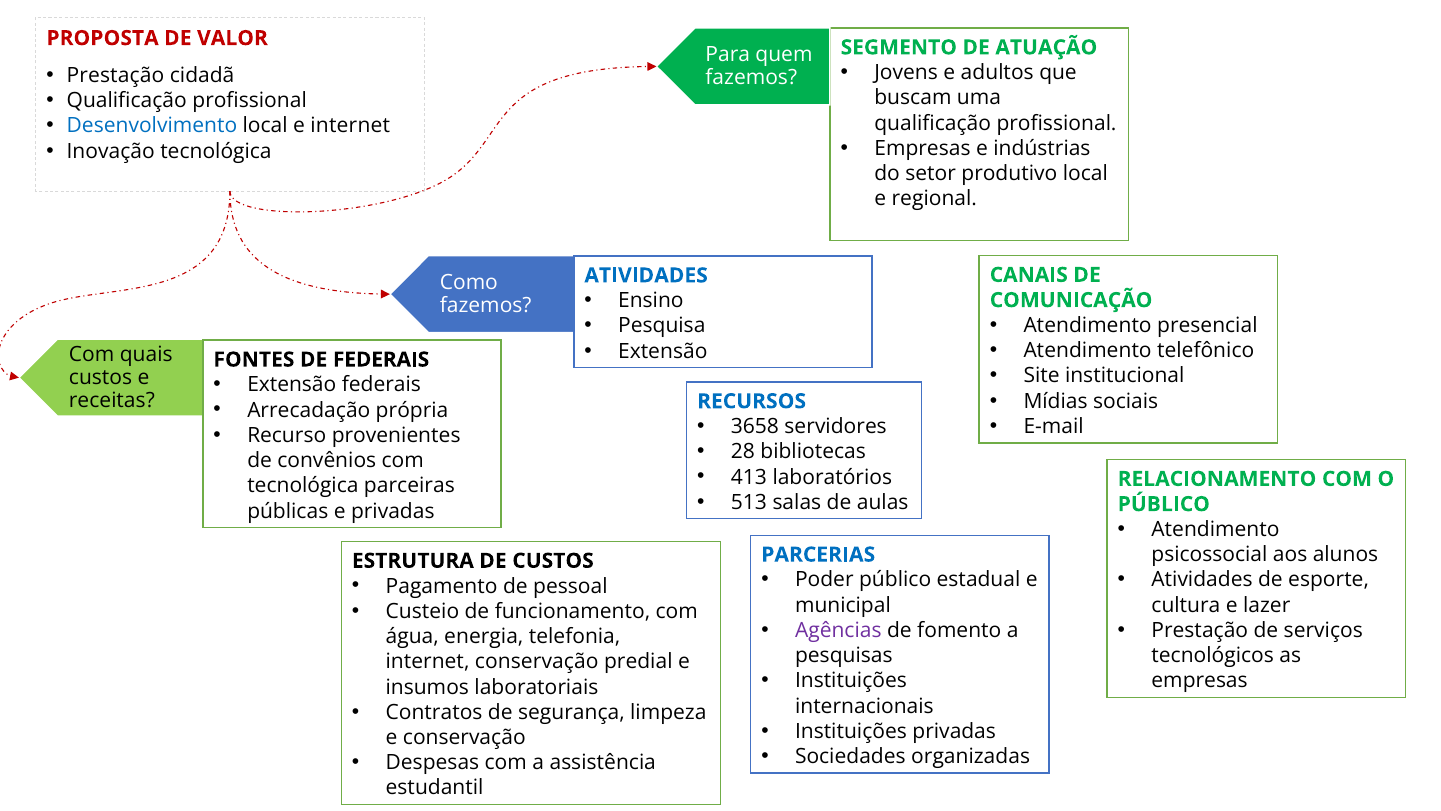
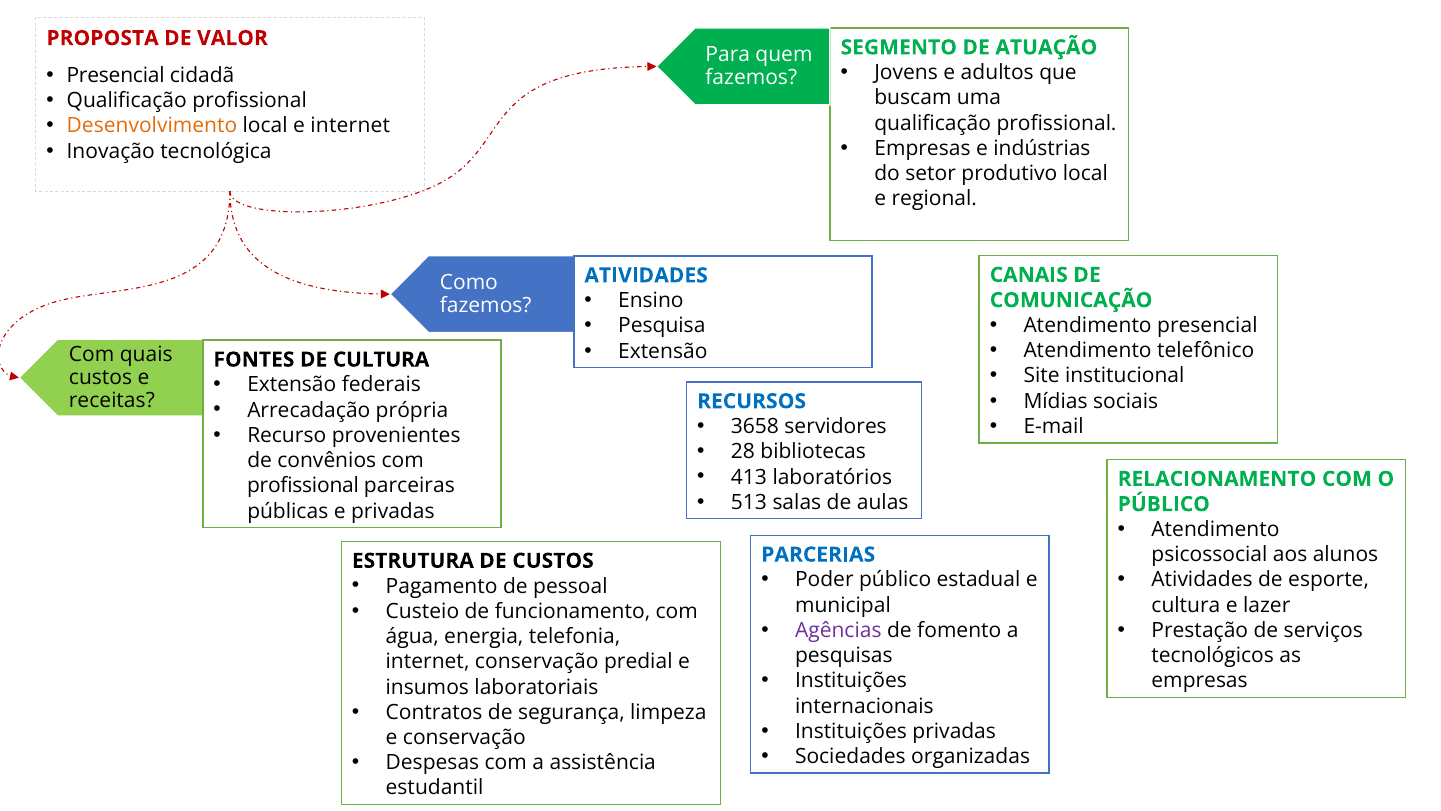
Prestação: Prestação -> Presencial (116, 75)
Desenvolvimento colour: blue -> orange (152, 126)
DE FEDERAIS: FEDERAIS -> CULTURA (381, 359)
tecnológica: tecnológica -> profissional (303, 486)
